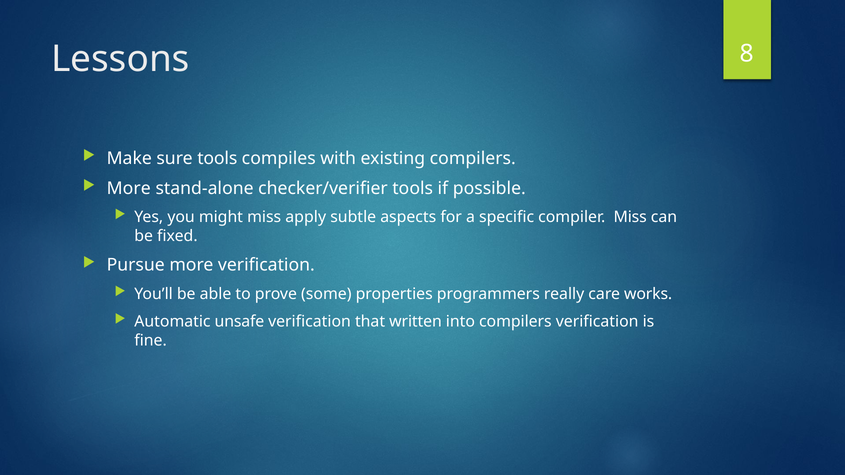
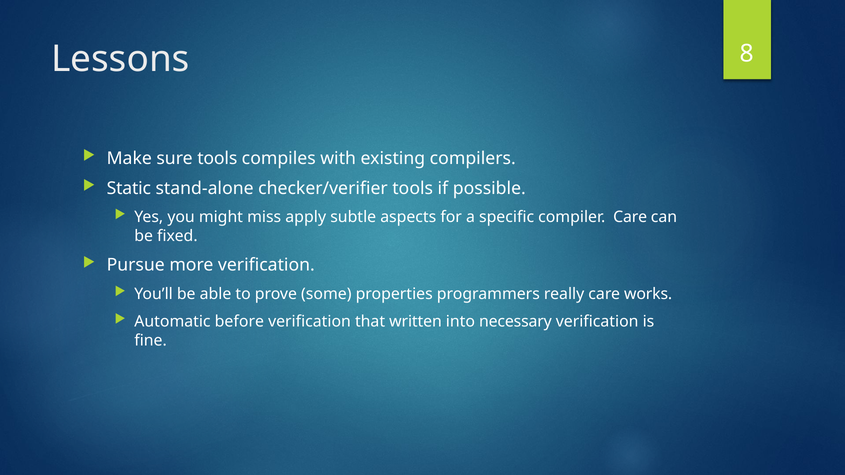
More: More -> Static (129, 188)
compiler Miss: Miss -> Care (630, 217)
unsafe: unsafe -> before (239, 322)
into compilers: compilers -> necessary (515, 322)
